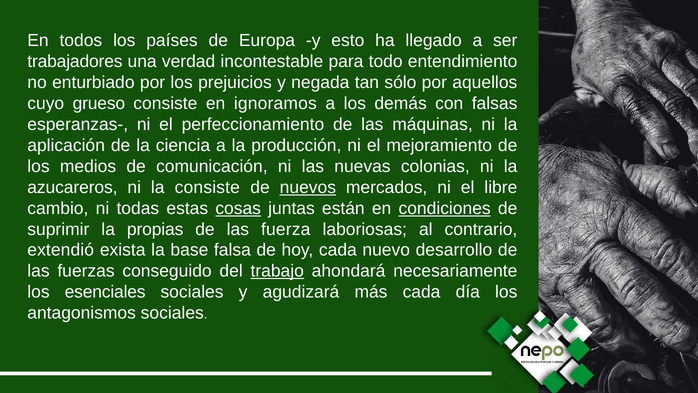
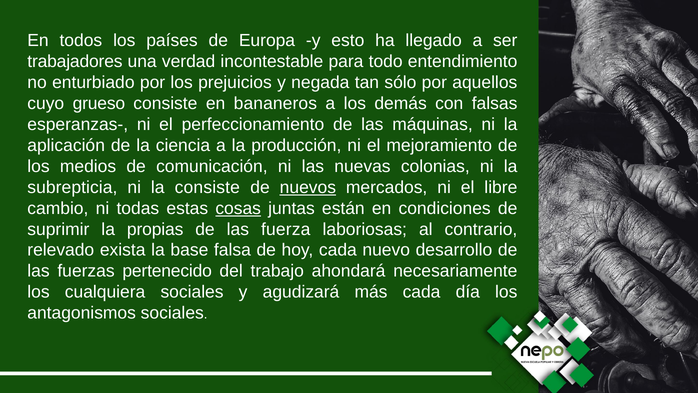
ignoramos: ignoramos -> bananeros (275, 103)
azucareros: azucareros -> subrepticia (72, 187)
condiciones underline: present -> none (445, 208)
extendió: extendió -> relevado (61, 250)
conseguido: conseguido -> pertenecido (167, 271)
trabajo underline: present -> none (277, 271)
esenciales: esenciales -> cualquiera (105, 292)
